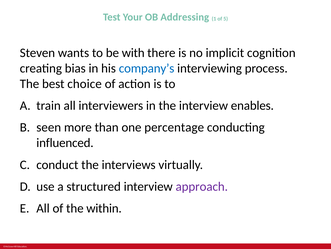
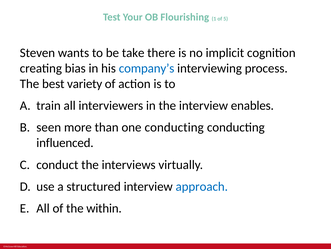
Addressing: Addressing -> Flourishing (185, 17)
with: with -> take (133, 53)
choice: choice -> variety (85, 84)
one percentage: percentage -> conducting (174, 127)
approach colour: purple -> blue (202, 186)
